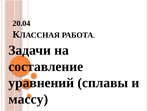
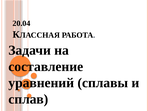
массу: массу -> сплав (28, 99)
